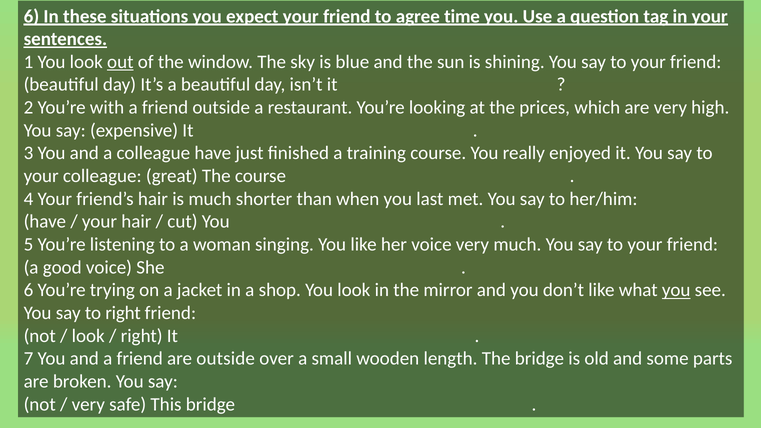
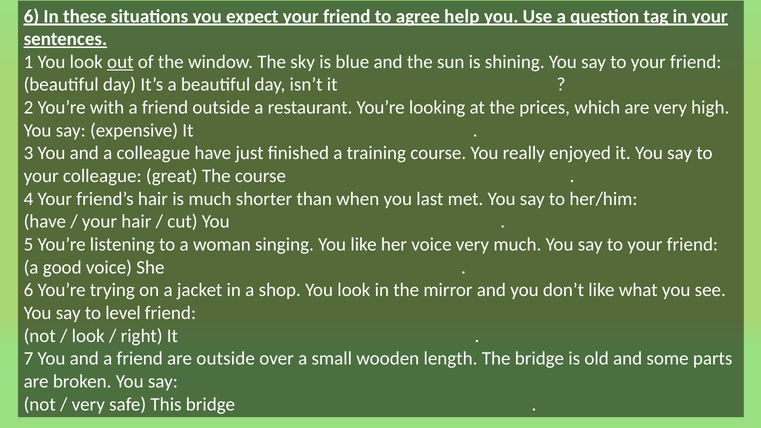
time: time -> help (462, 16)
you underline: present -> none (676, 290)
to right: right -> level (123, 313)
